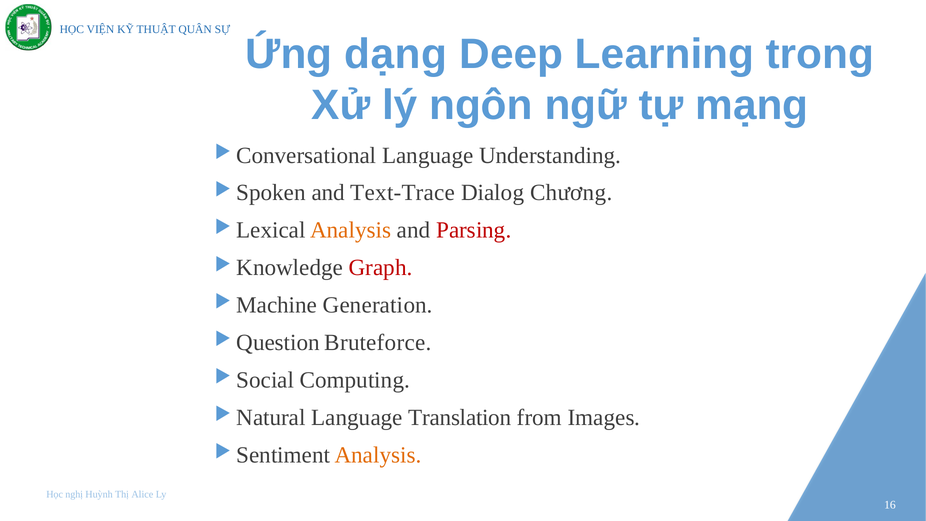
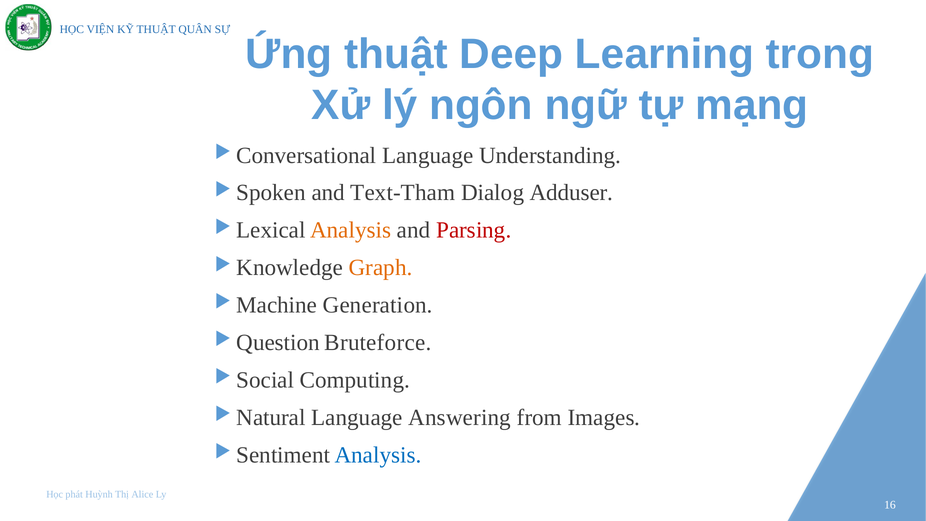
Ứng dạng: dạng -> thuật (396, 54)
Text-Trace: Text-Trace -> Text-Tham (403, 193)
Chương: Chương -> Adduser (571, 193)
Graph colour: red -> orange (381, 268)
Translation: Translation -> Answering (460, 417)
Analysis colour: orange -> blue (378, 455)
nghị: nghị -> phát (74, 495)
